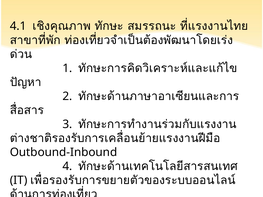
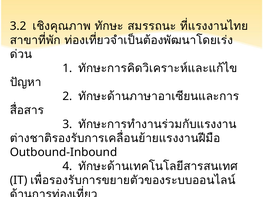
4.1: 4.1 -> 3.2 (18, 26)
